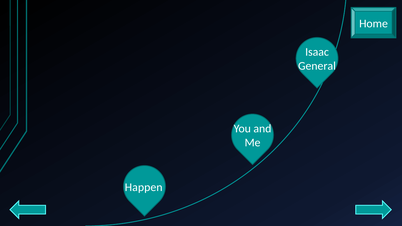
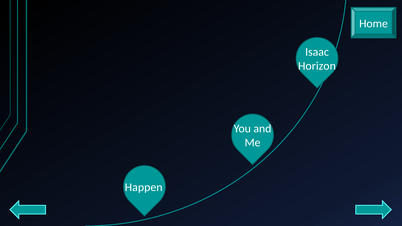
General: General -> Horizon (317, 66)
